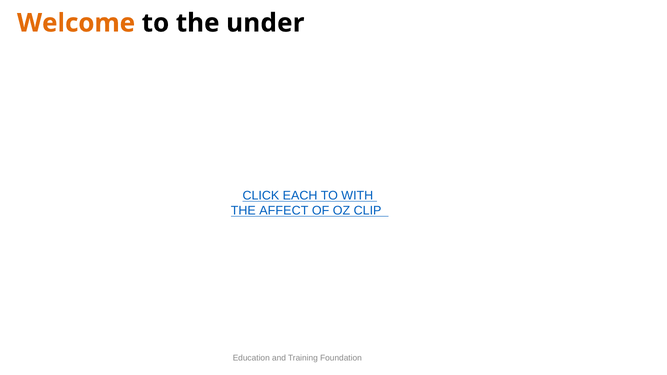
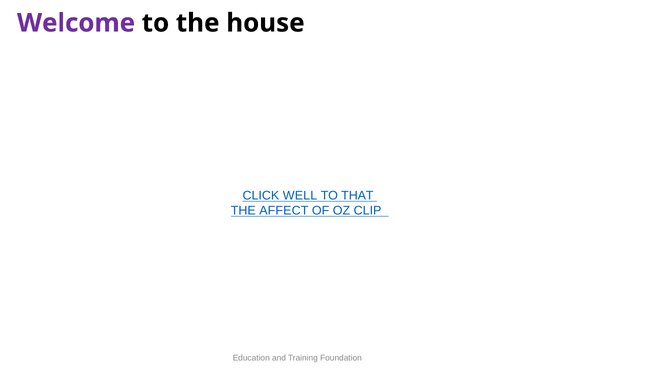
Welcome colour: orange -> purple (76, 23)
under: under -> house (265, 23)
EACH: EACH -> WELL (300, 196)
WITH: WITH -> THAT (357, 196)
